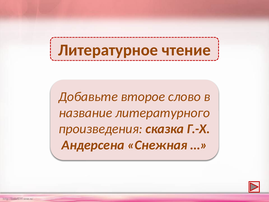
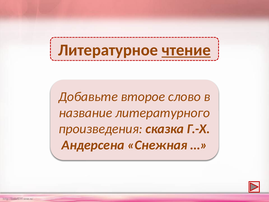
чтение underline: none -> present (186, 50)
